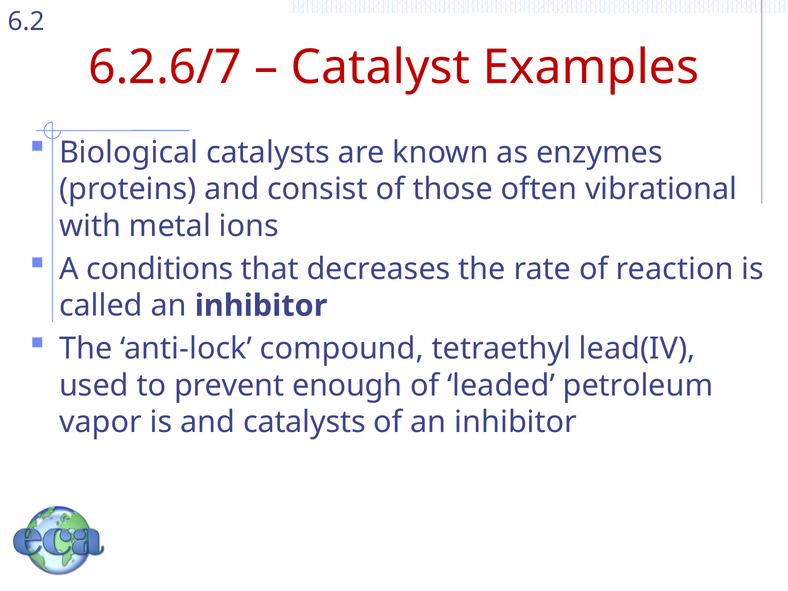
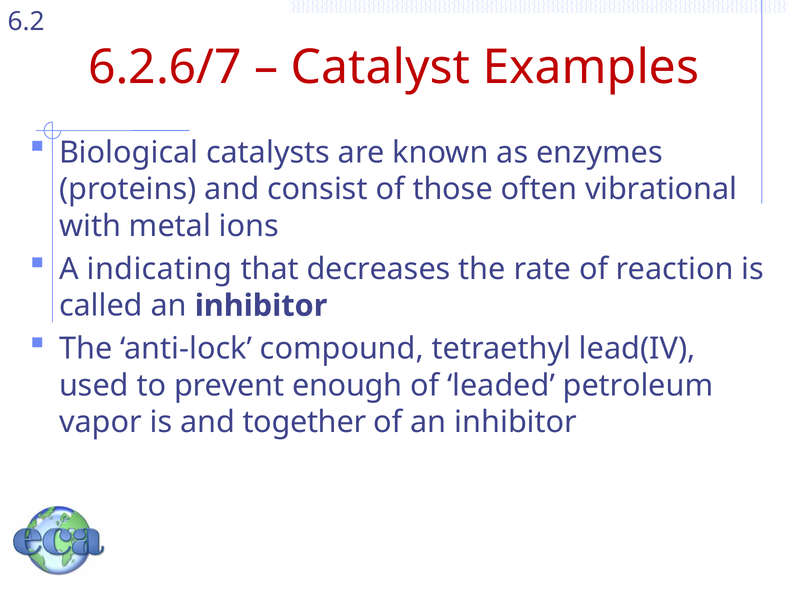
conditions: conditions -> indicating (159, 269)
and catalysts: catalysts -> together (304, 422)
